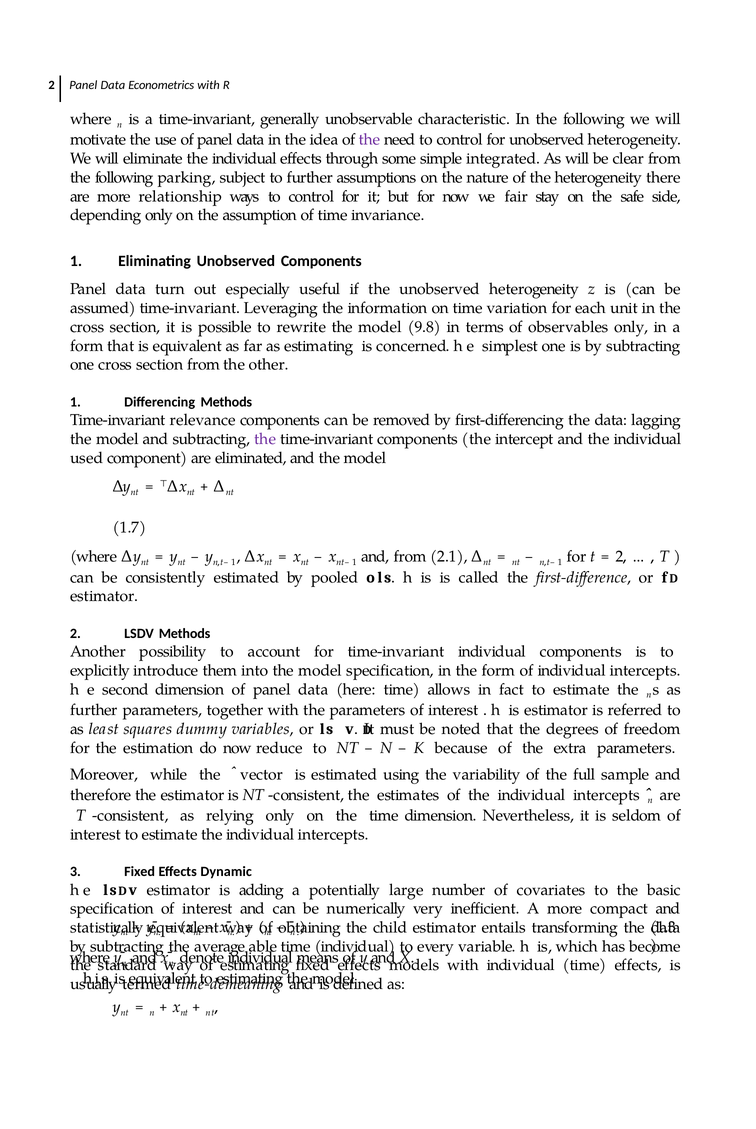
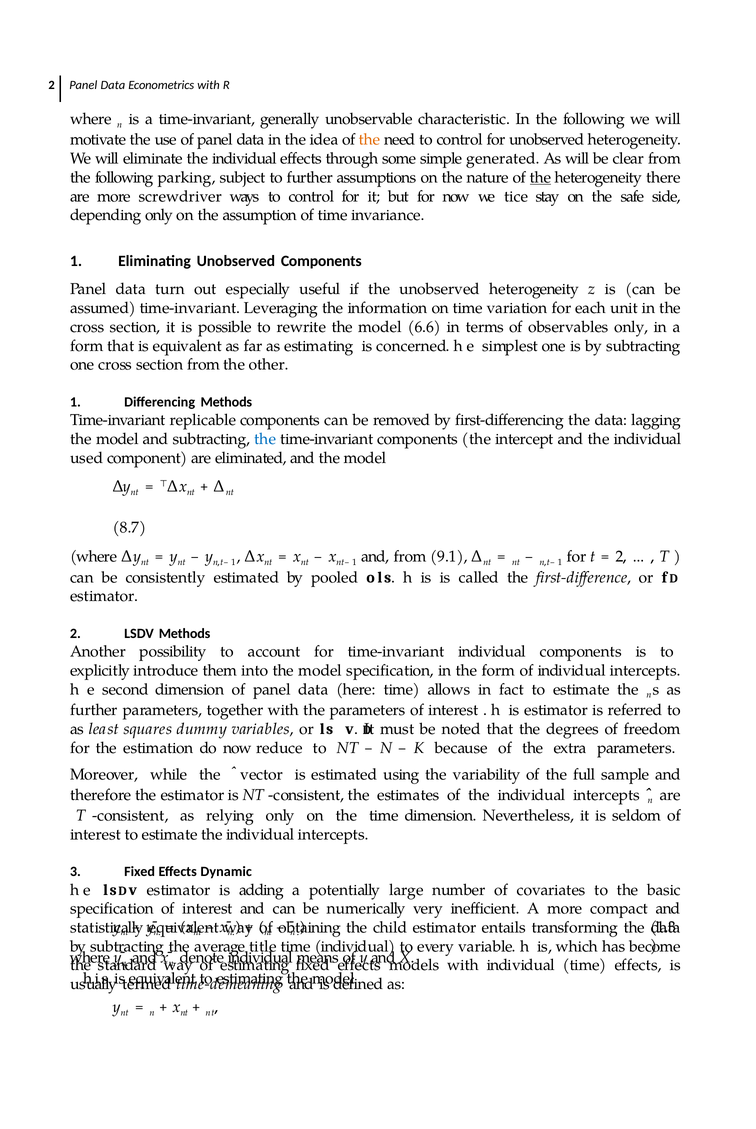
the colour: purple -> orange (370, 140)
integrated: integrated -> generated (503, 159)
the underline: none -> present (540, 178)
relationship: relationship -> screwdriver (180, 196)
fair: fair -> tice (516, 196)
9.8: 9.8 -> 6.6 (424, 327)
relevance: relevance -> replicable (203, 420)
the colour: purple -> blue (265, 439)
1.7: 1.7 -> 8.7 (130, 528)
2.1: 2.1 -> 9.1 (449, 557)
able: able -> title (263, 947)
